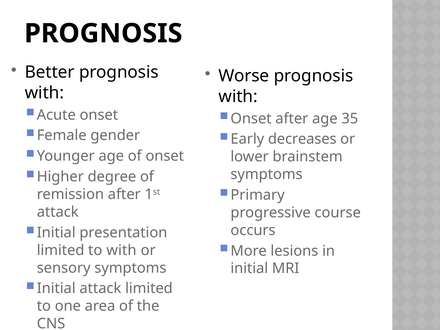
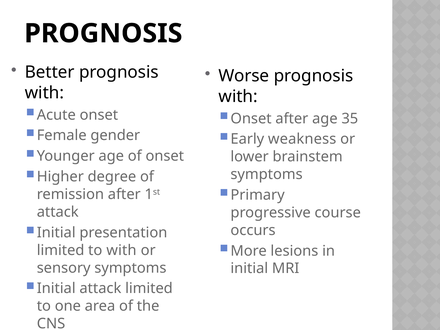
decreases: decreases -> weakness (302, 139)
